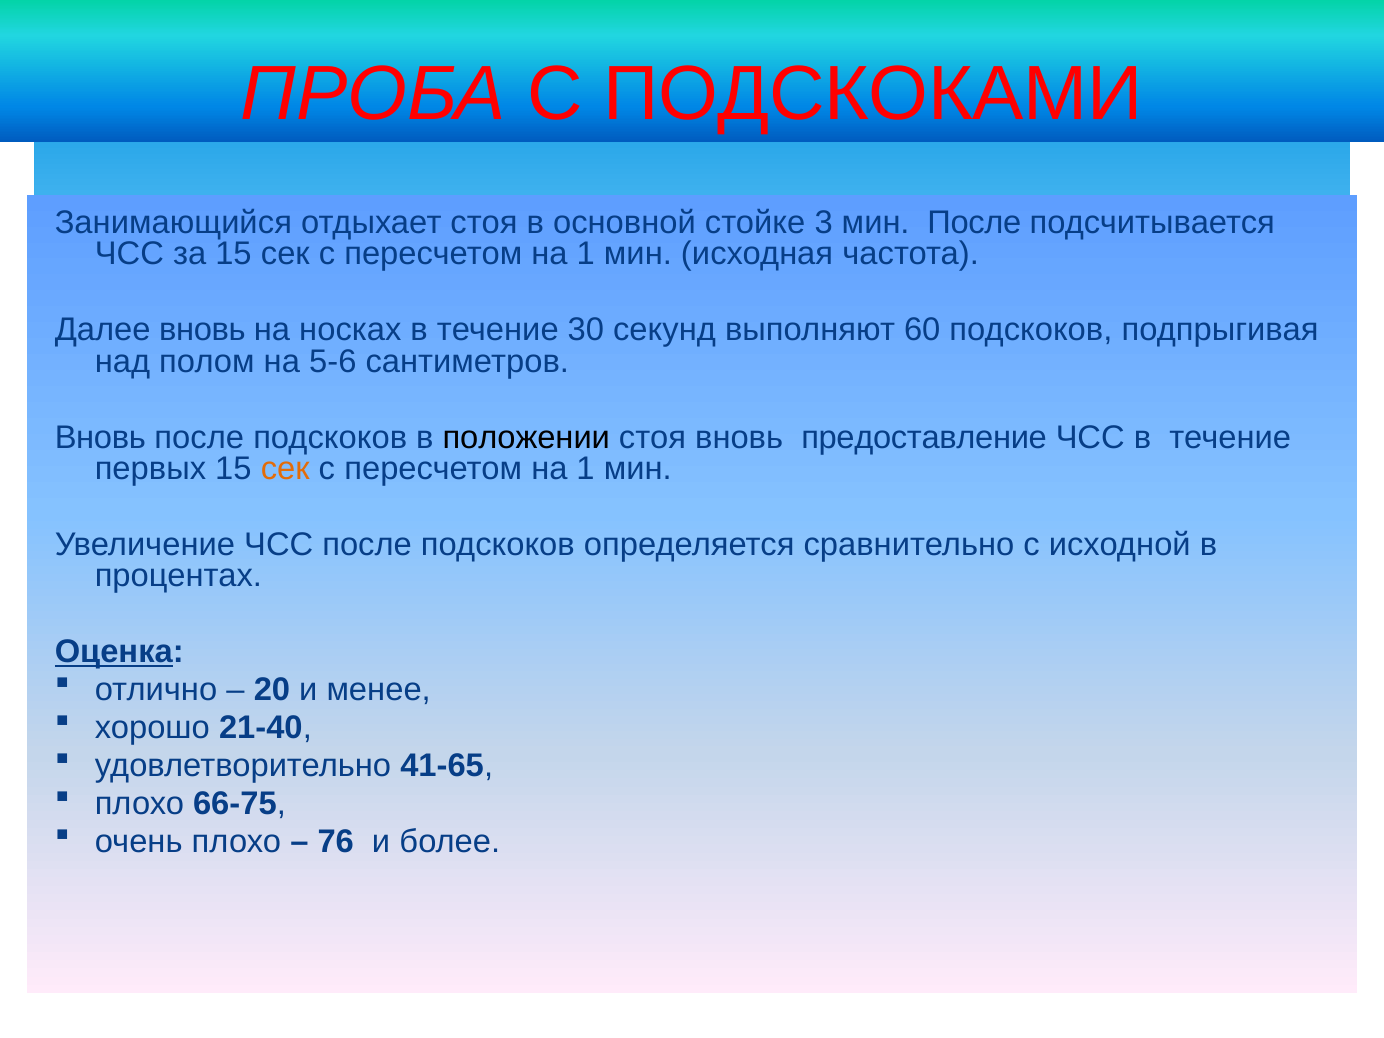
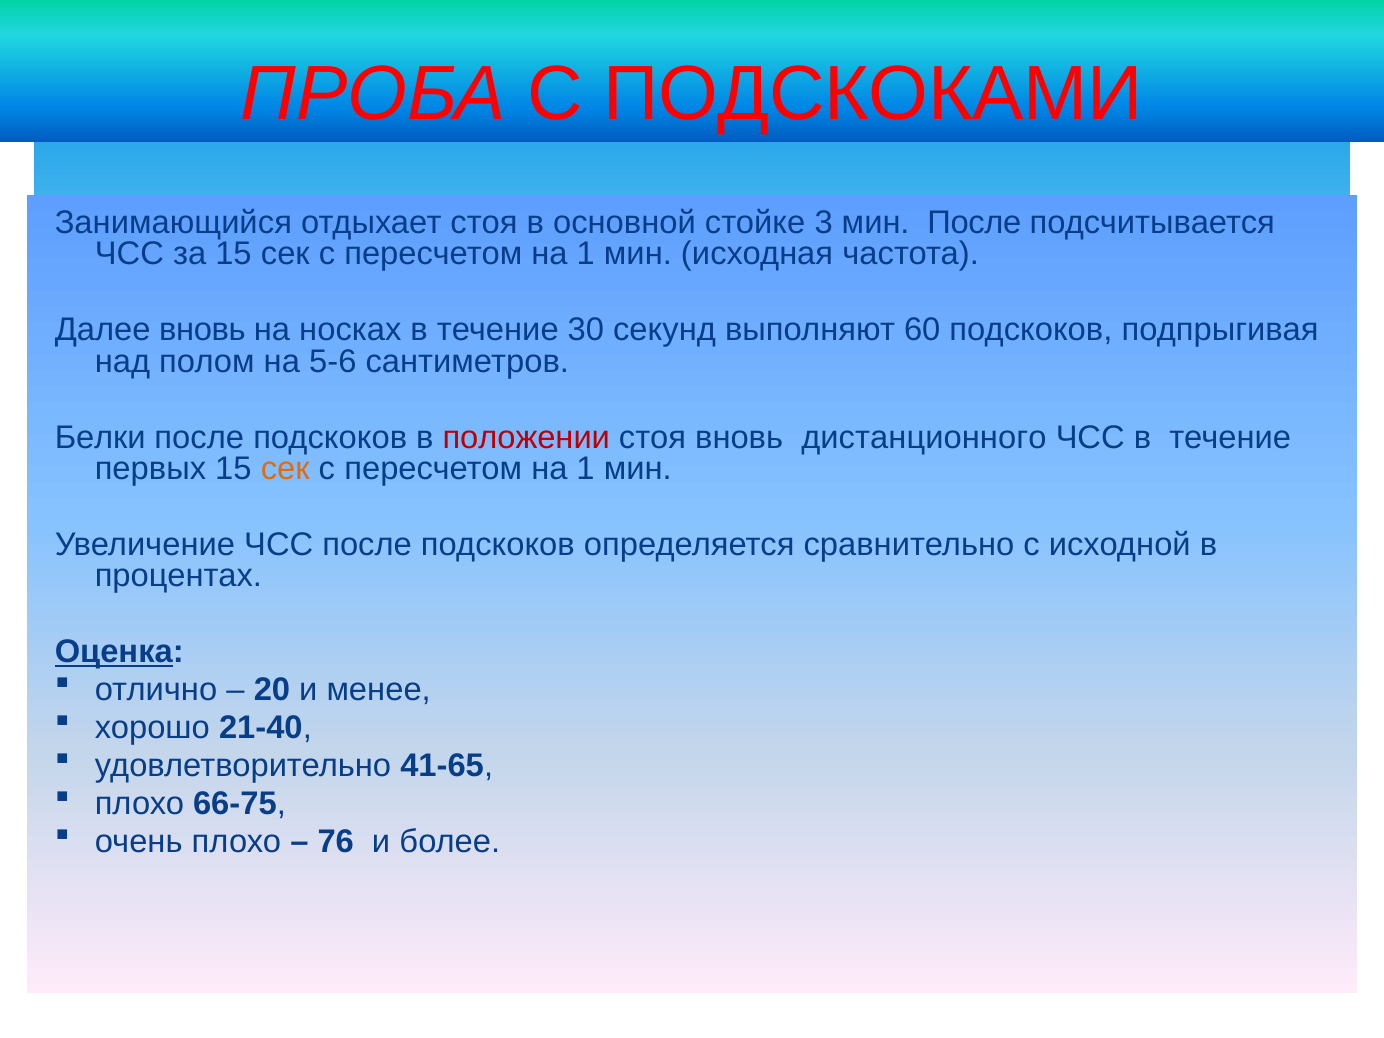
Вновь: Вновь -> Белки (100, 437)
положении colour: black -> red (526, 437)
предоставление: предоставление -> дистанционного (924, 437)
